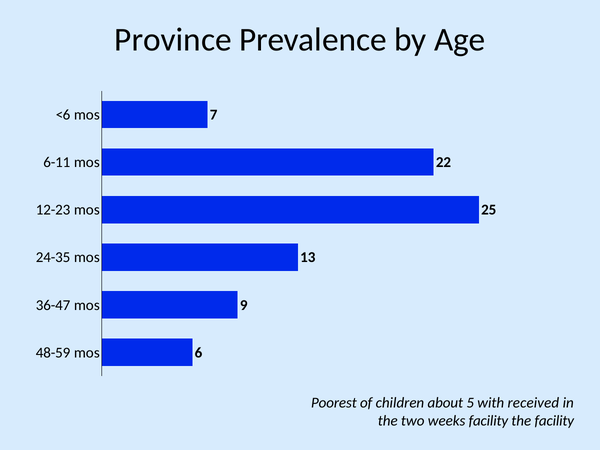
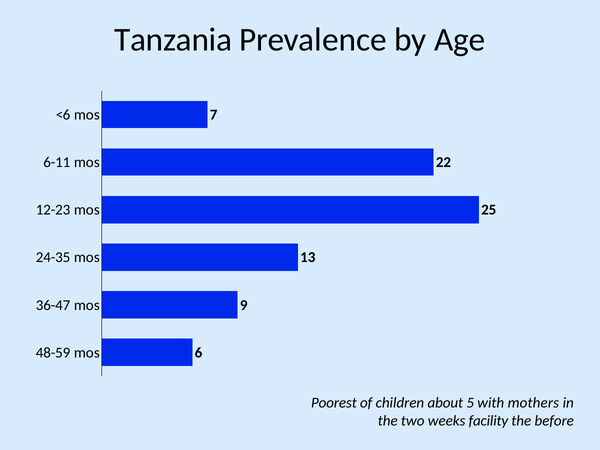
Province: Province -> Tanzania (173, 40)
received: received -> mothers (533, 403)
the facility: facility -> before (554, 421)
